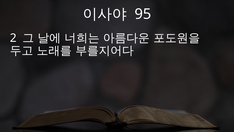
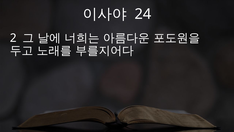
95: 95 -> 24 (143, 14)
